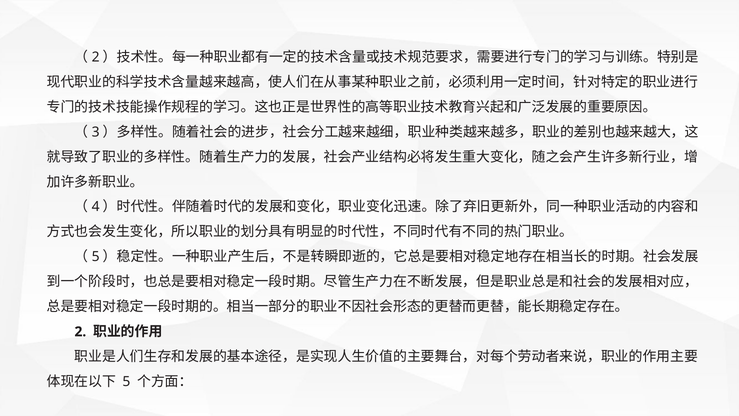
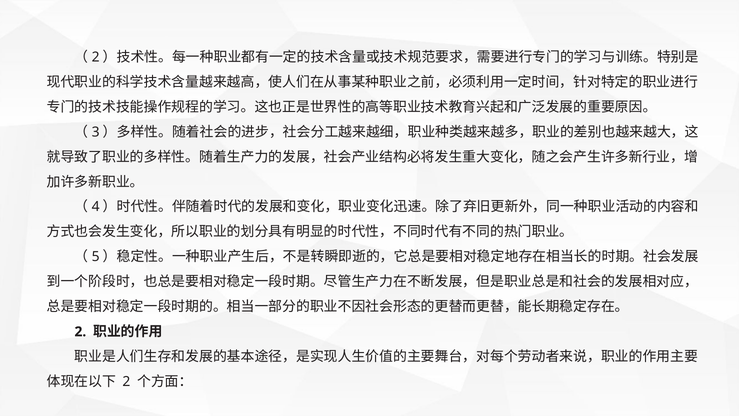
5: 5 -> 2 (126, 381)
